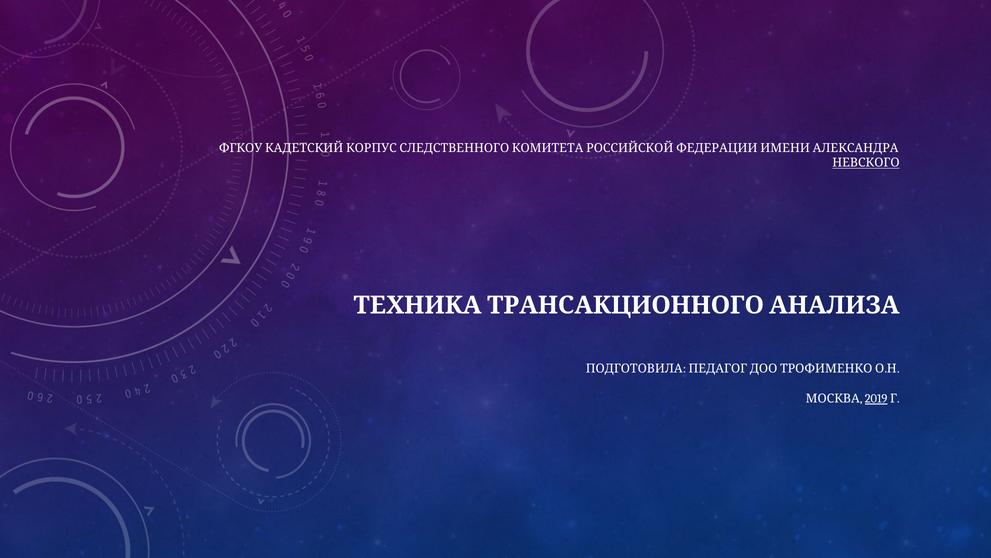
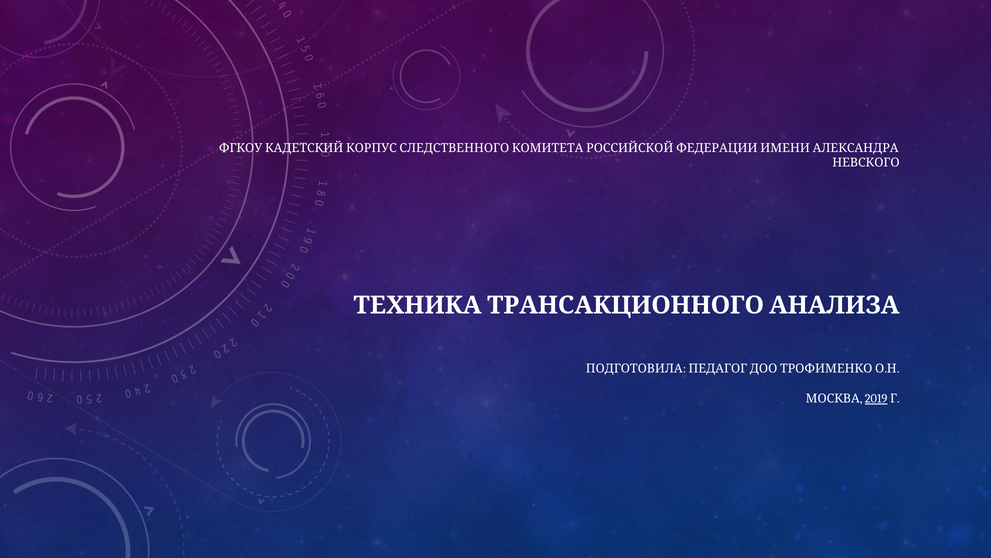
НЕВСКОГО underline: present -> none (866, 163)
